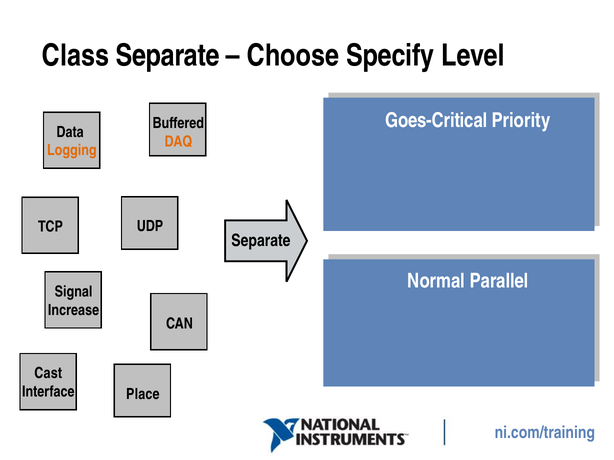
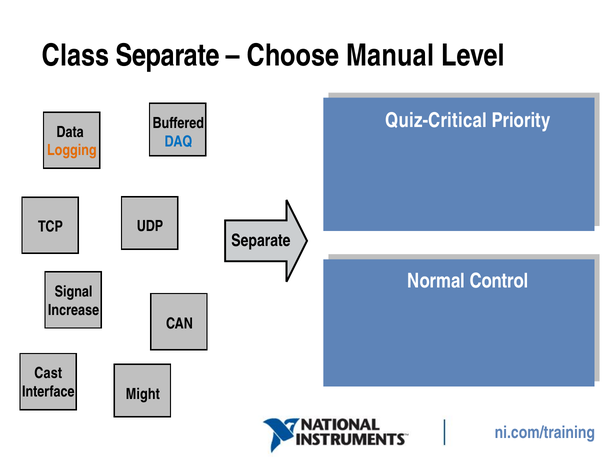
Specify: Specify -> Manual (390, 56)
Goes-Critical: Goes-Critical -> Quiz-Critical (436, 121)
DAQ colour: orange -> blue (178, 142)
Parallel: Parallel -> Control (499, 281)
Place: Place -> Might (143, 395)
